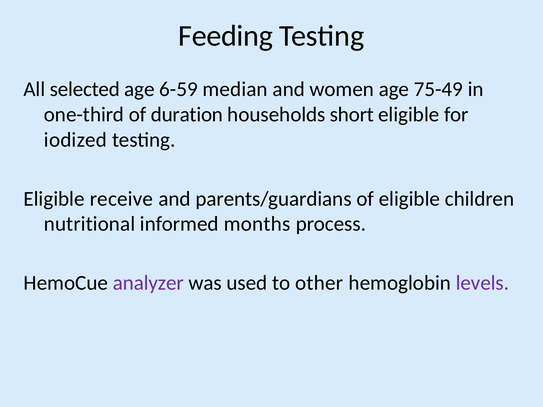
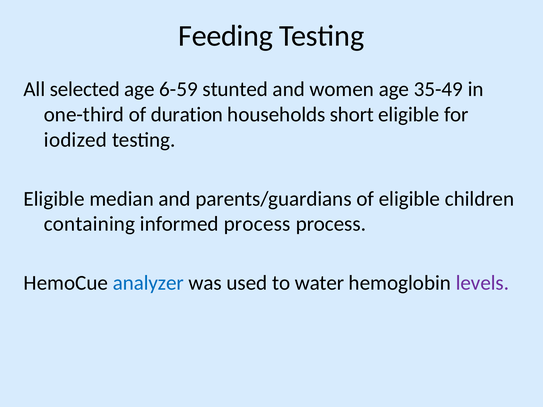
median: median -> stunted (235, 89)
75-49: 75-49 -> 35-49 (438, 89)
receive: receive -> median (122, 199)
nutritional: nutritional -> containing (90, 224)
informed months: months -> process (257, 224)
analyzer colour: purple -> blue (148, 283)
other: other -> water (319, 283)
